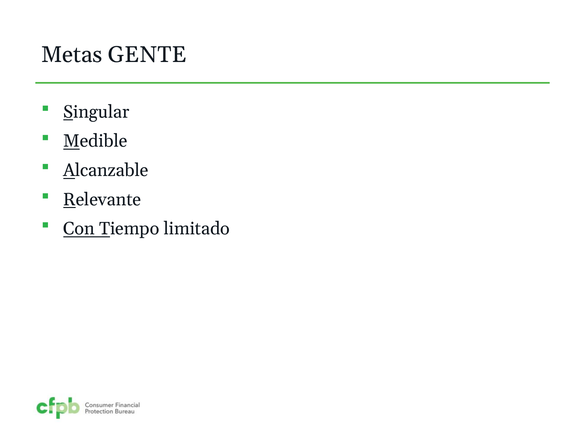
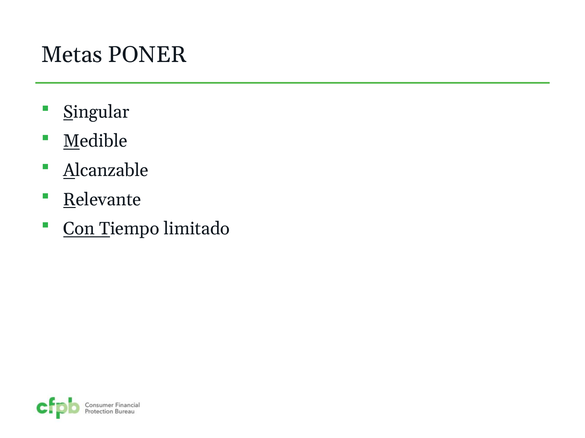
GENTE: GENTE -> PONER (147, 55)
